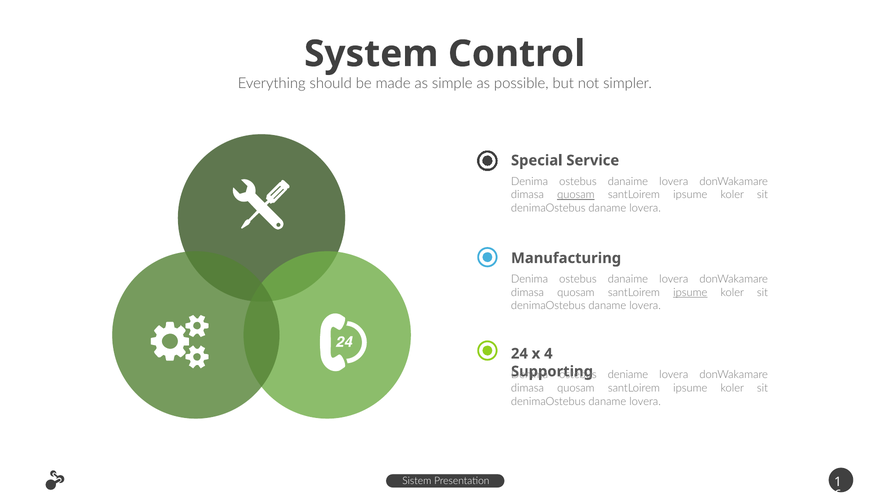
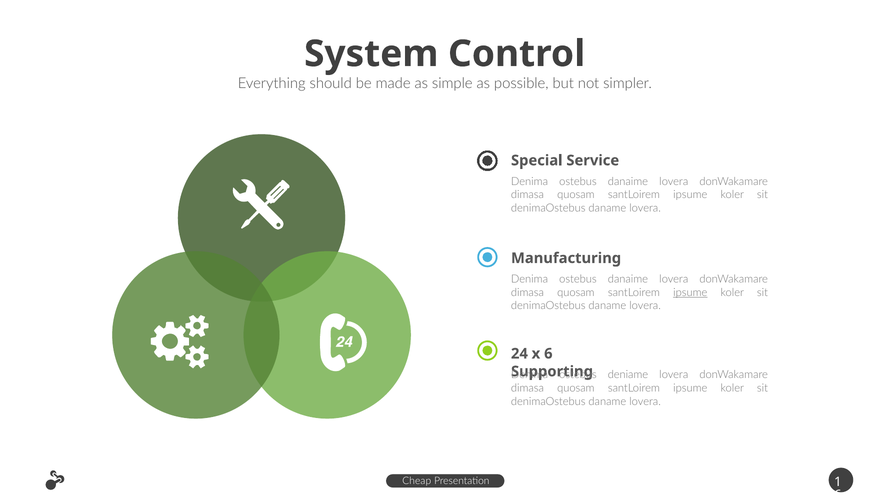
quosam underline: present -> none (576, 195)
x 4: 4 -> 6 (548, 353)
Sistem: Sistem -> Cheap (417, 481)
